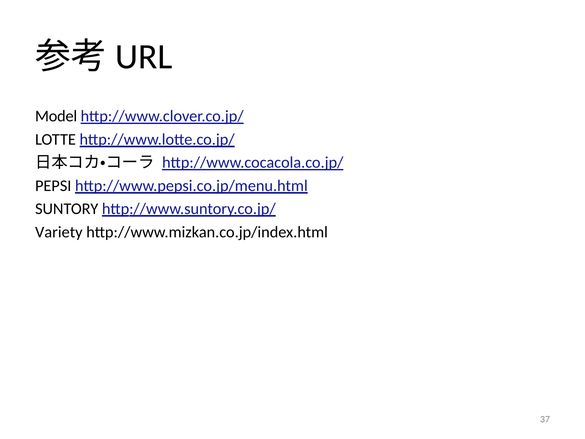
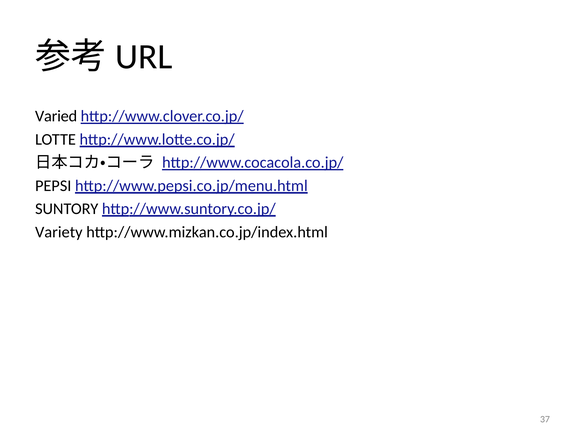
Model: Model -> Varied (56, 116)
